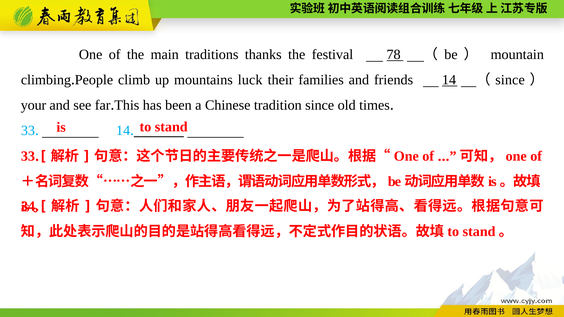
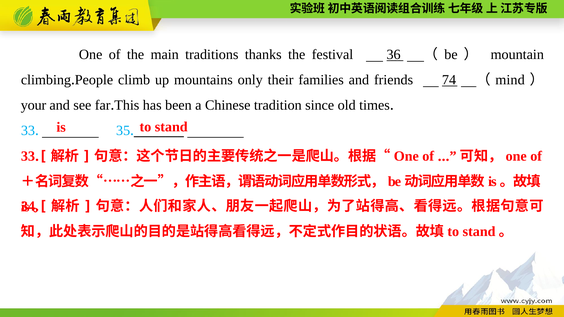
78: 78 -> 36 (394, 55)
luck: luck -> only (250, 80)
friends 14: 14 -> 74 (449, 80)
since: since -> mind (510, 80)
14: 14 -> 35 (123, 131)
